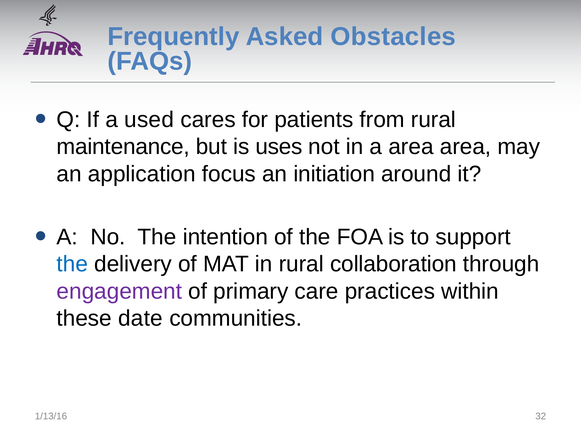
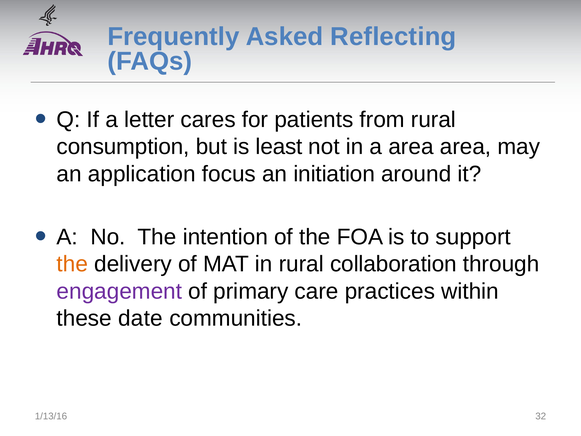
Obstacles: Obstacles -> Reflecting (393, 37)
used: used -> letter (149, 120)
maintenance: maintenance -> consumption (123, 147)
uses: uses -> least (279, 147)
the colour: blue -> orange (72, 264)
